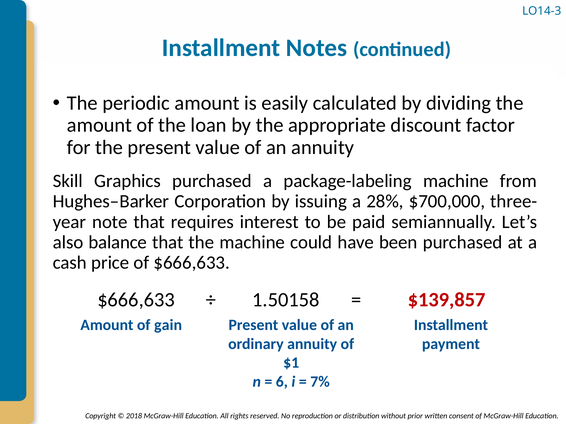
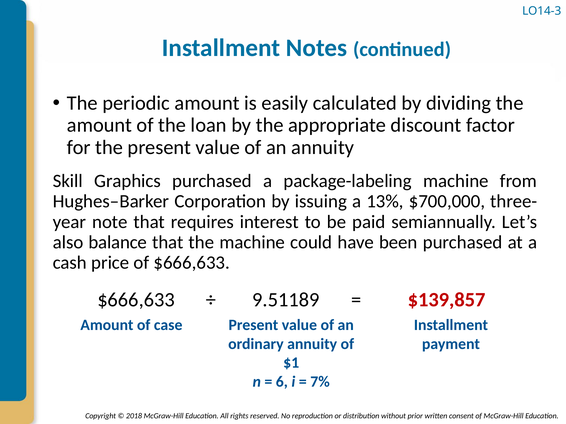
28%: 28% -> 13% (385, 202)
1.50158: 1.50158 -> 9.51189 (286, 300)
gain: gain -> case (168, 325)
